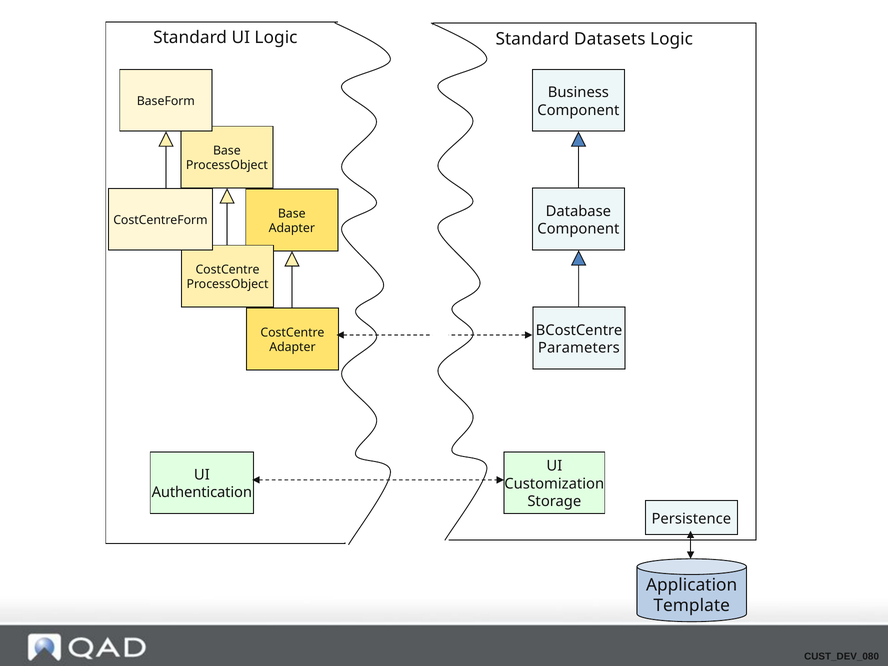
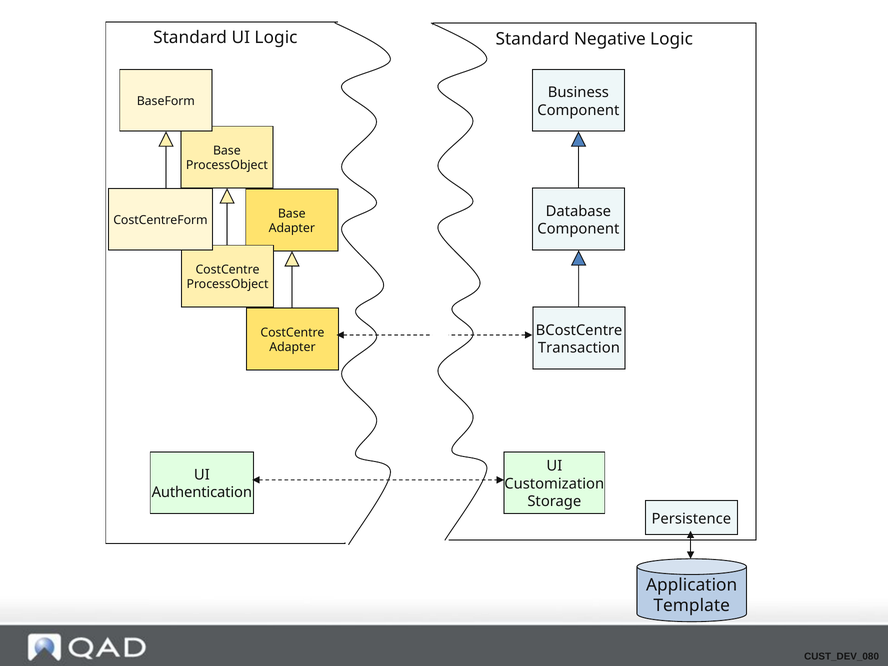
Datasets: Datasets -> Negative (610, 39)
Parameters: Parameters -> Transaction (579, 348)
